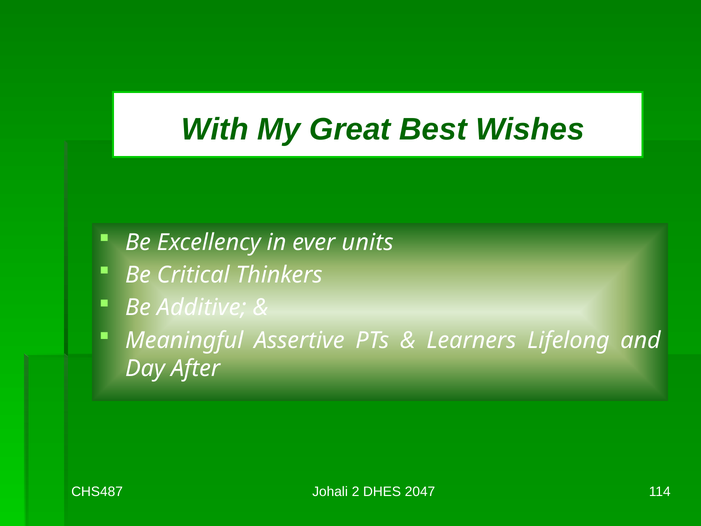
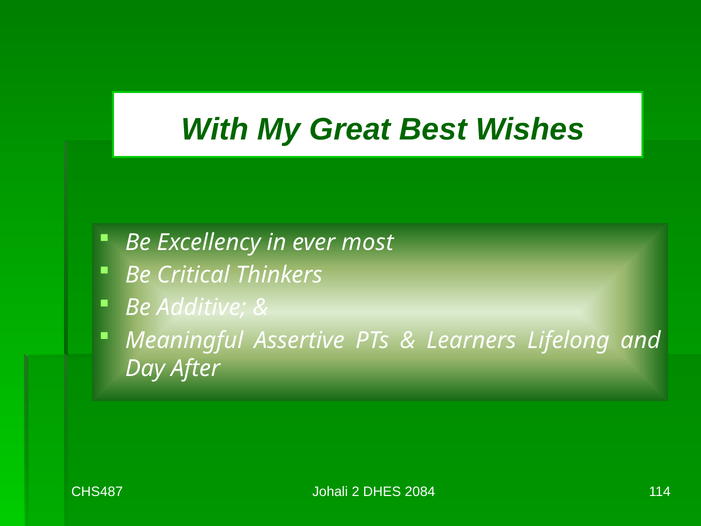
units: units -> most (368, 242)
2047: 2047 -> 2084 (420, 491)
